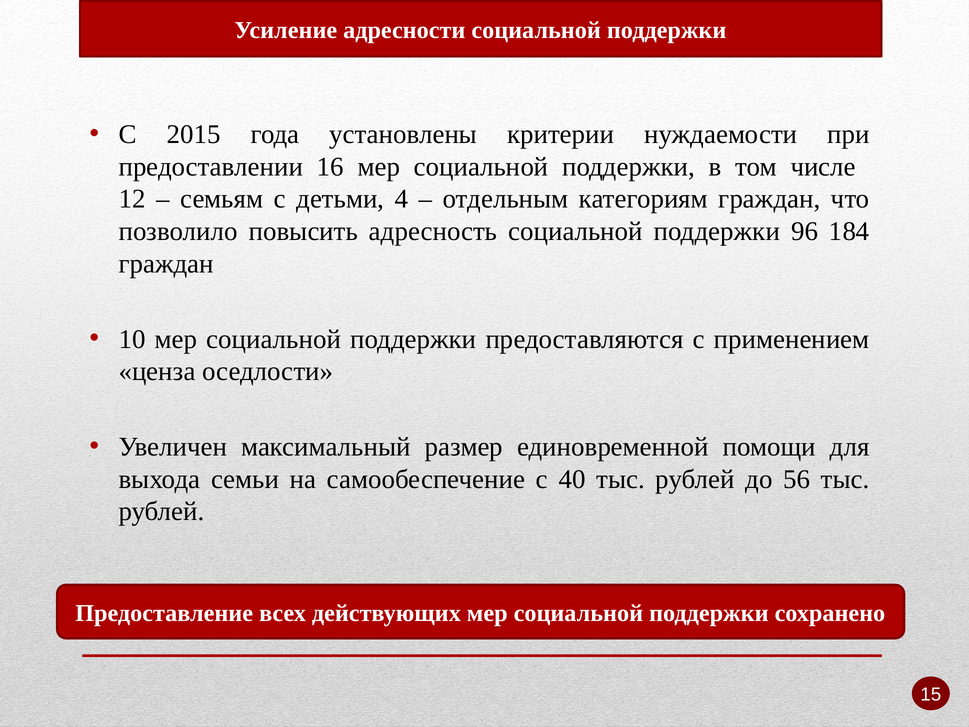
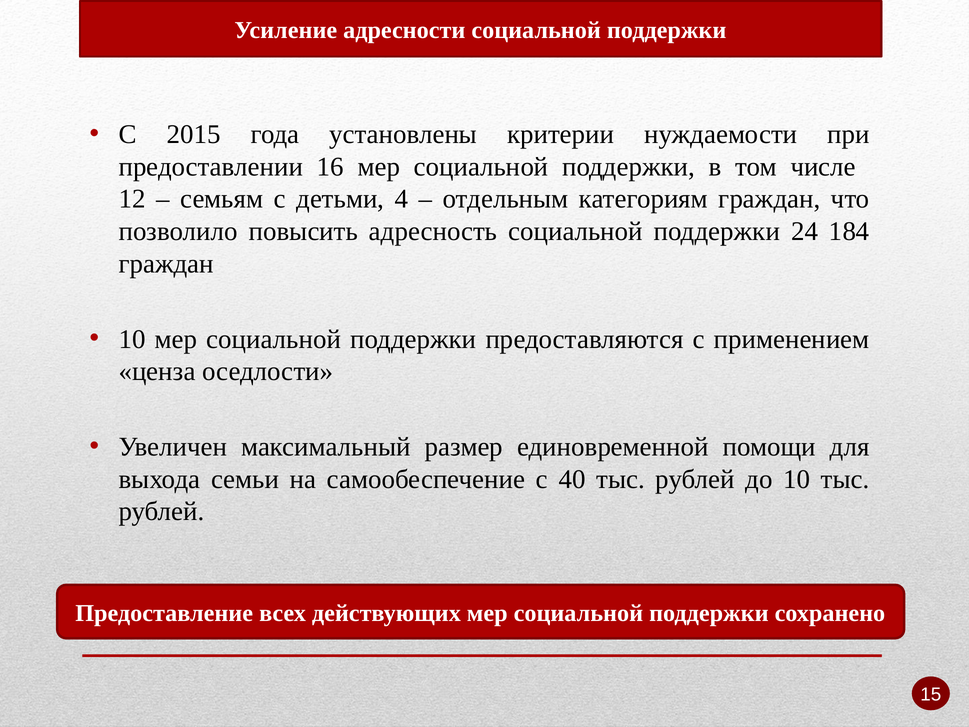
96: 96 -> 24 (805, 231)
до 56: 56 -> 10 (797, 479)
